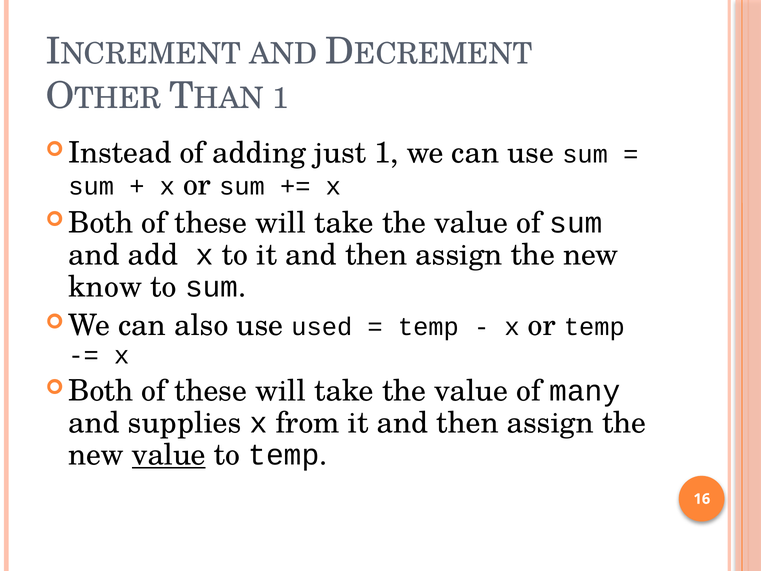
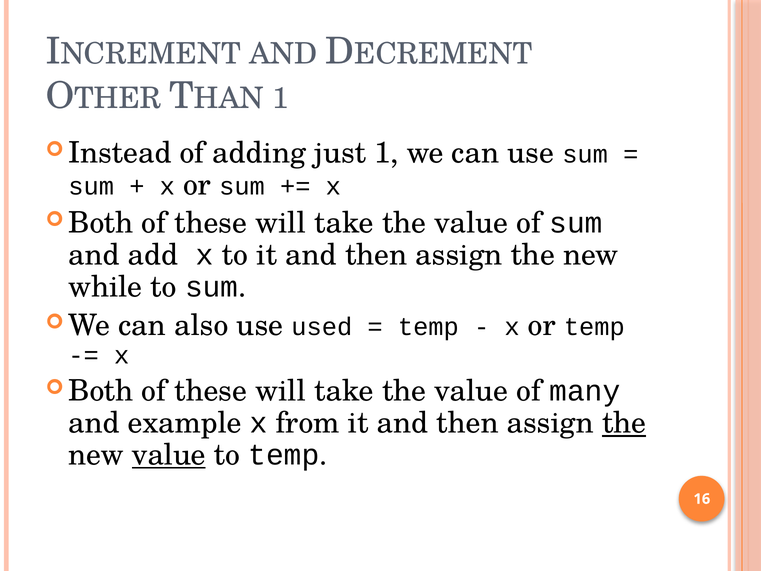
know: know -> while (105, 287)
supplies: supplies -> example (185, 423)
the underline: none -> present (624, 423)
